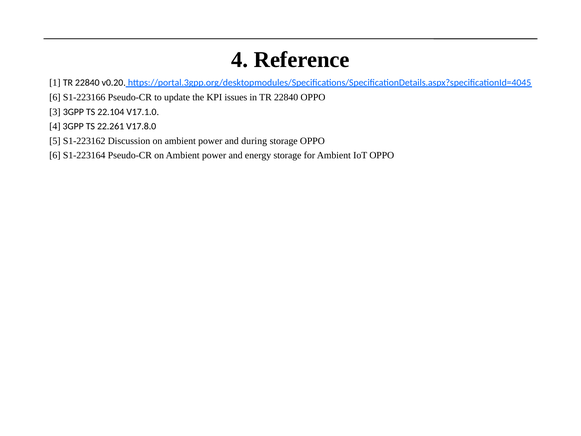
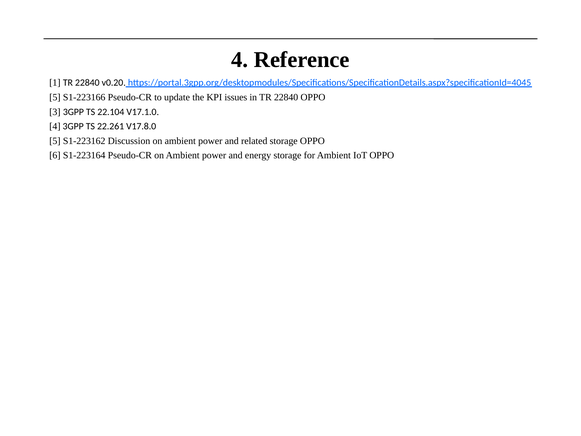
6: 6 -> 5 (55, 97)
during: during -> related (254, 141)
